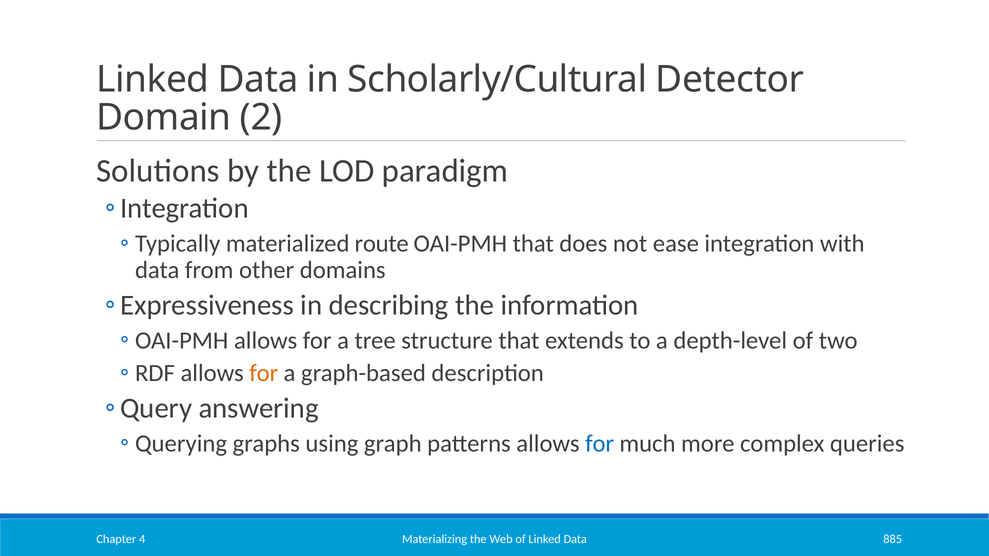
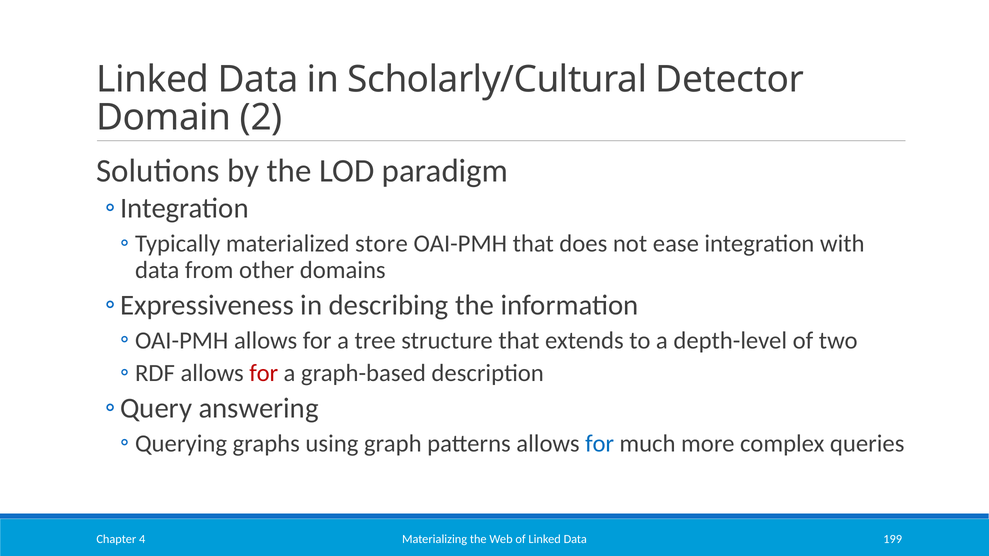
route: route -> store (381, 244)
for colour: orange -> red (264, 373)
885: 885 -> 199 (893, 540)
